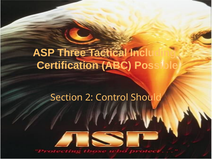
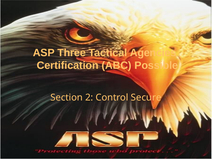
Including: Including -> Agencies (153, 53)
Should: Should -> Secure (146, 97)
